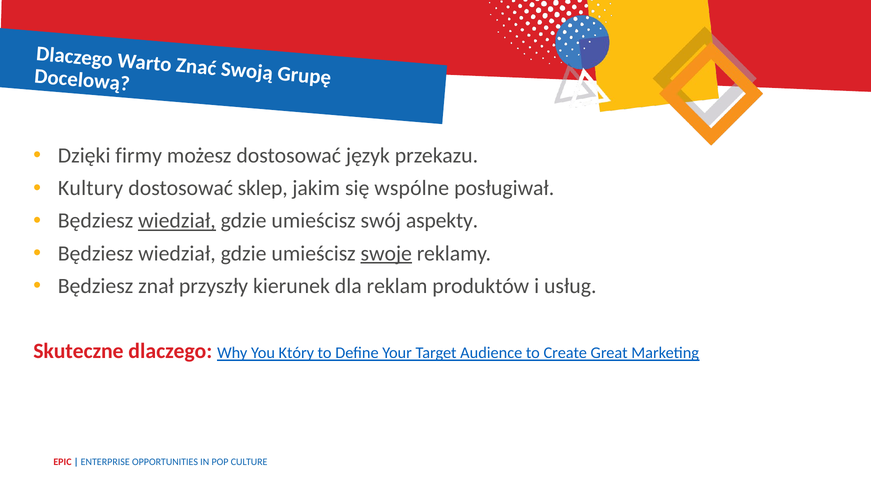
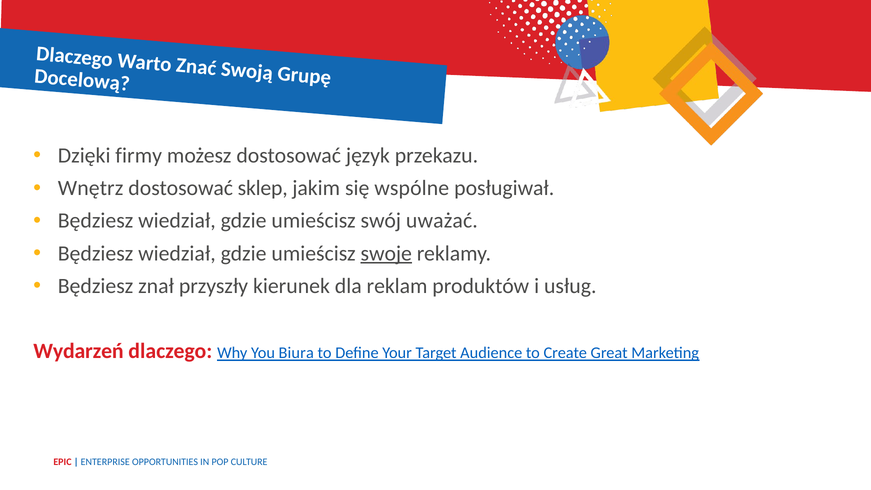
Kultury: Kultury -> Wnętrz (91, 188)
wiedział underline: present -> none (177, 221)
aspekty: aspekty -> uważać (442, 221)
Skuteczne: Skuteczne -> Wydarzeń (78, 351)
Który: Który -> Biura (296, 353)
